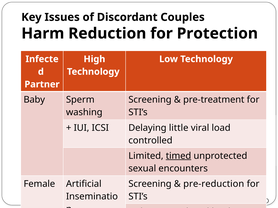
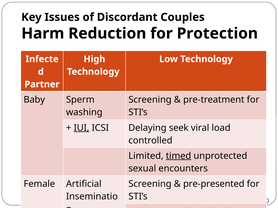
IUI underline: none -> present (82, 128)
little: little -> seek (179, 128)
pre-reduction: pre-reduction -> pre-presented (214, 184)
